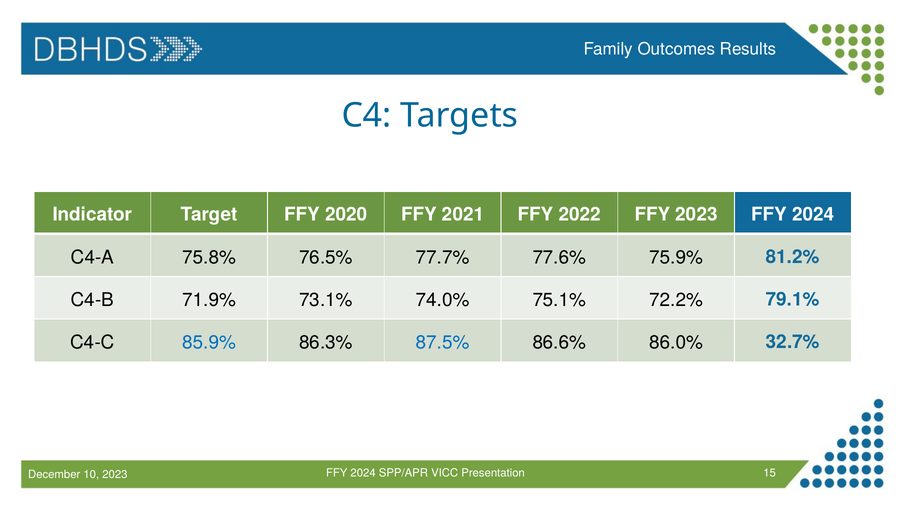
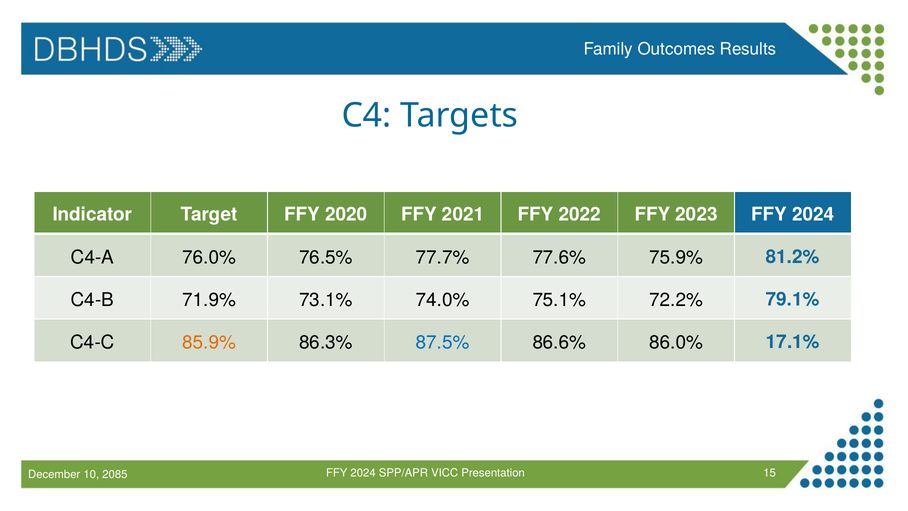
75.8%: 75.8% -> 76.0% (209, 257)
85.9% colour: blue -> orange (209, 342)
32.7%: 32.7% -> 17.1% (793, 342)
10 2023: 2023 -> 2085 (115, 474)
